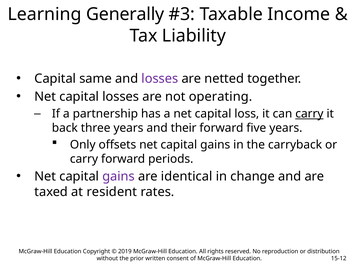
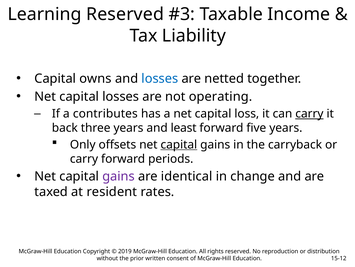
Learning Generally: Generally -> Reserved (125, 14)
same: same -> owns (96, 78)
losses colour: purple -> blue (160, 78)
partnership: partnership -> contributes (105, 113)
their: their -> least (184, 128)
capital underline: none -> present (179, 144)
